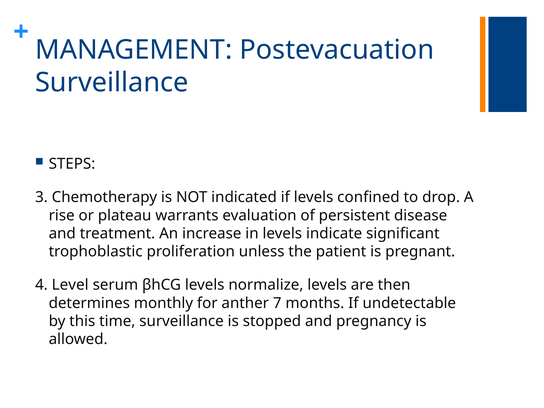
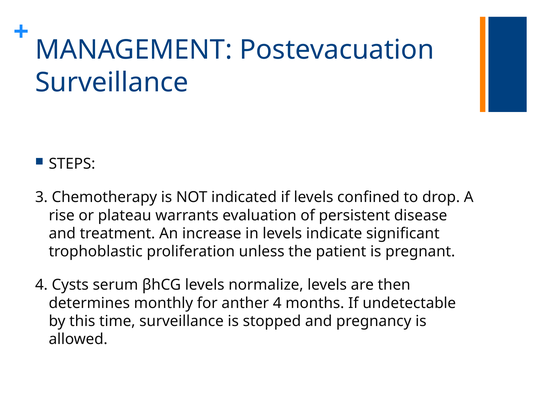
Level: Level -> Cysts (70, 285)
anther 7: 7 -> 4 (277, 303)
